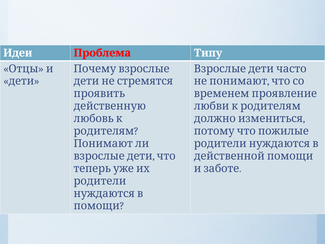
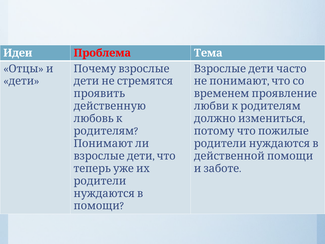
Типу: Типу -> Тема (208, 53)
